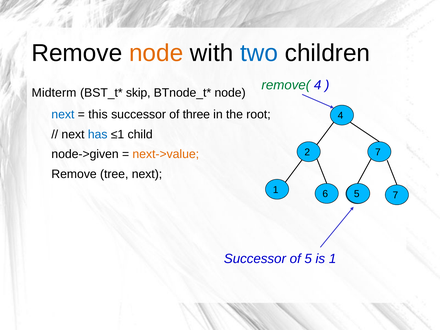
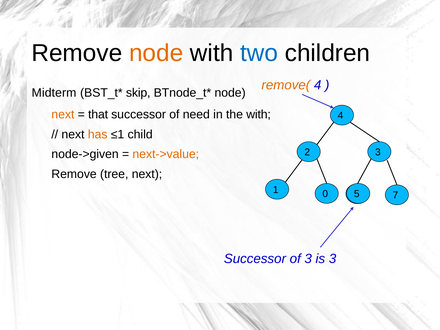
remove( colour: green -> orange (286, 85)
next colour: blue -> orange (63, 114)
this: this -> that (98, 114)
three: three -> need (196, 114)
the root: root -> with (259, 114)
has colour: blue -> orange (98, 134)
2 7: 7 -> 3 (378, 152)
6: 6 -> 0 (325, 194)
of 5: 5 -> 3 (308, 259)
is 1: 1 -> 3 (333, 259)
